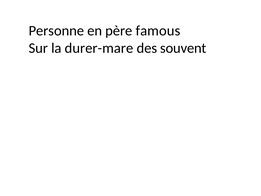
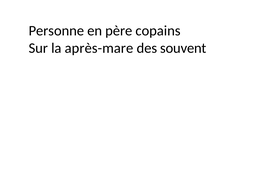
famous: famous -> copains (158, 31)
durer-mare: durer-mare -> après-mare (99, 48)
